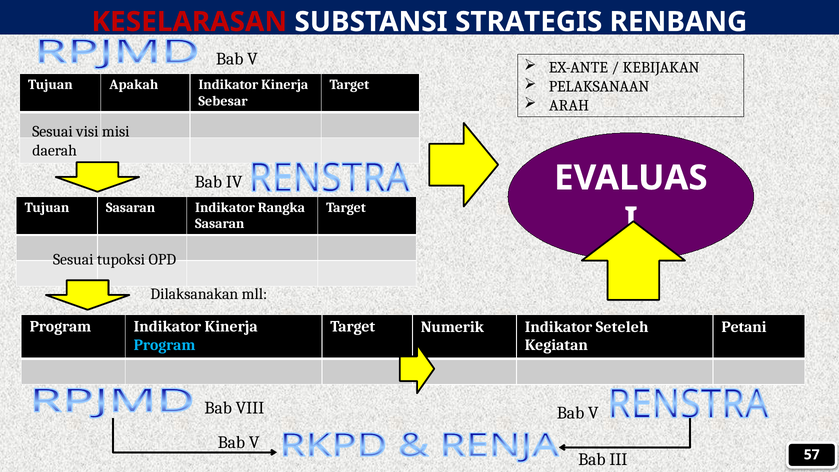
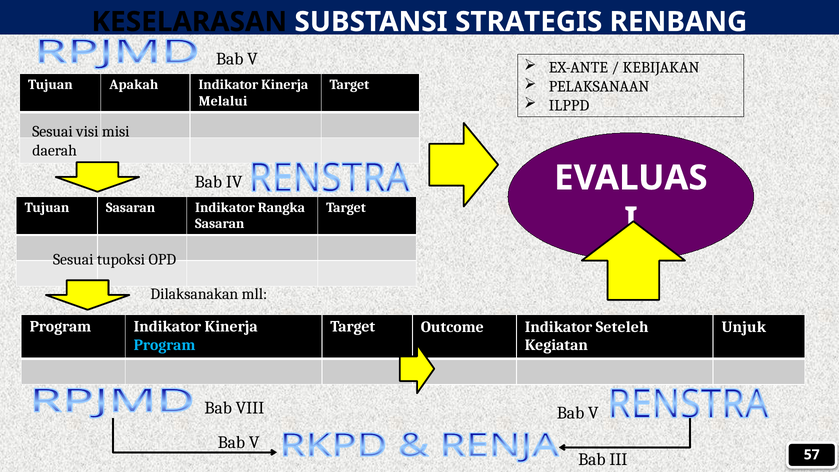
KESELARASAN colour: red -> black (189, 22)
Sebesar: Sebesar -> Melalui (223, 101)
ARAH: ARAH -> ILPPD (569, 105)
Numerik: Numerik -> Outcome (452, 327)
Petani: Petani -> Unjuk (744, 327)
